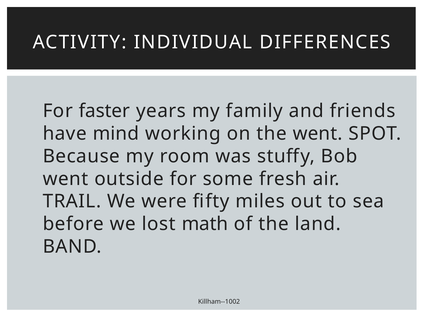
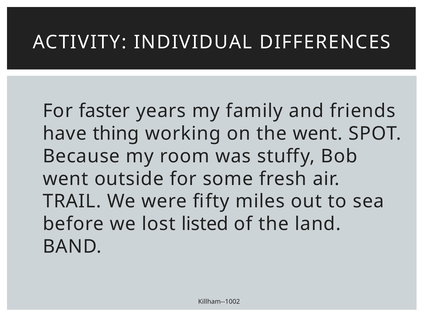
mind: mind -> thing (116, 134)
math: math -> listed (205, 224)
